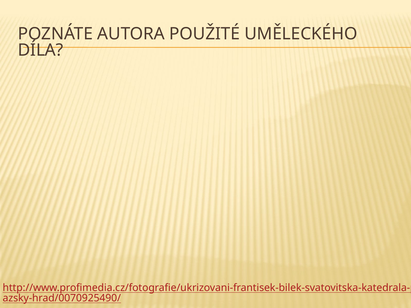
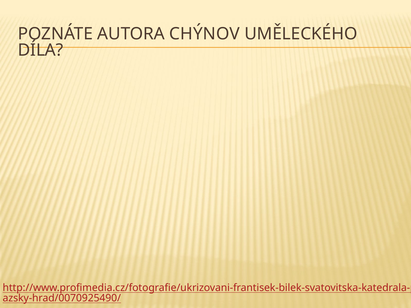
POUŽITÉ: POUŽITÉ -> CHÝNOV (205, 34)
